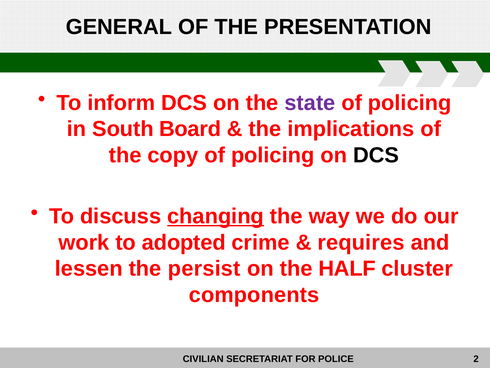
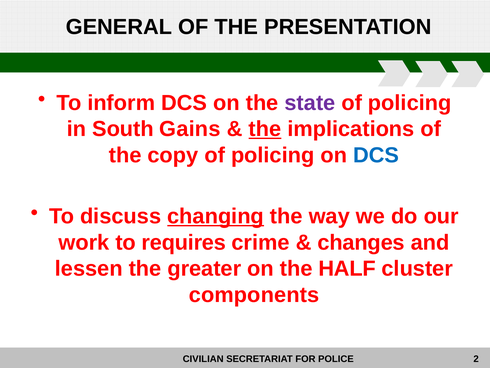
Board: Board -> Gains (190, 129)
the underline: none -> present (265, 129)
DCS colour: black -> blue (376, 155)
adopted: adopted -> requires (184, 242)
requires: requires -> changes (361, 242)
persist: persist -> greater (204, 268)
